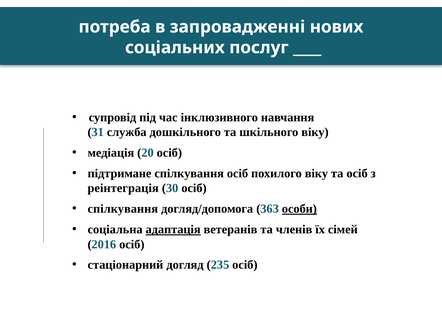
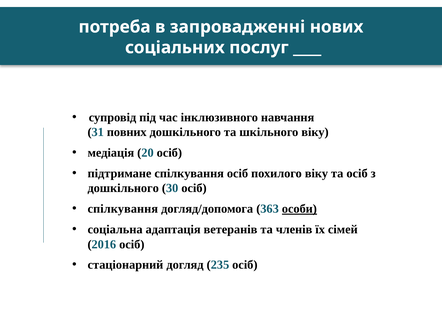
служба: служба -> повних (127, 132)
реінтеграція: реінтеграція -> дошкільного (123, 188)
адаптація underline: present -> none (173, 229)
